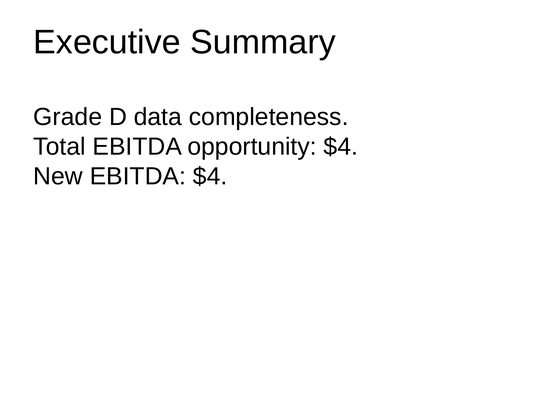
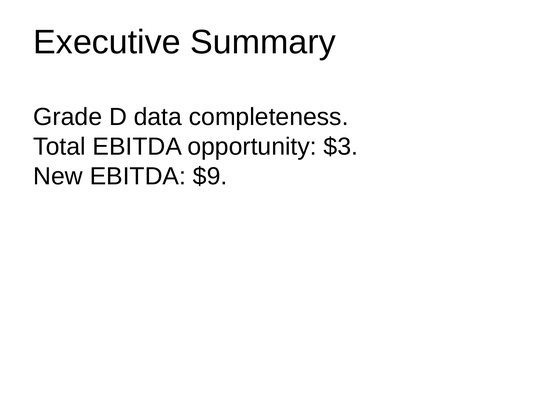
opportunity $4: $4 -> $3 (341, 147)
EBITDA $4: $4 -> $9 (210, 176)
